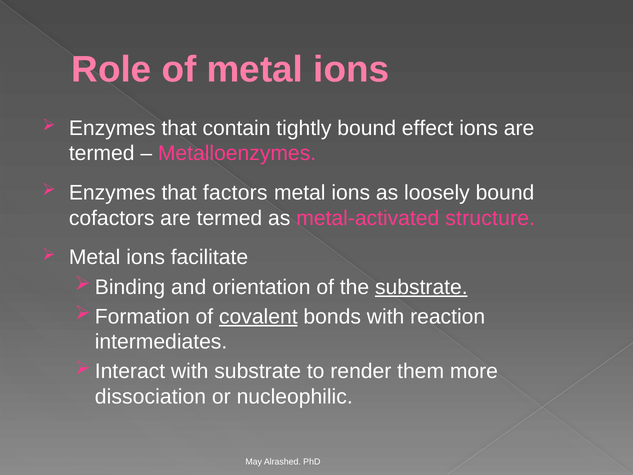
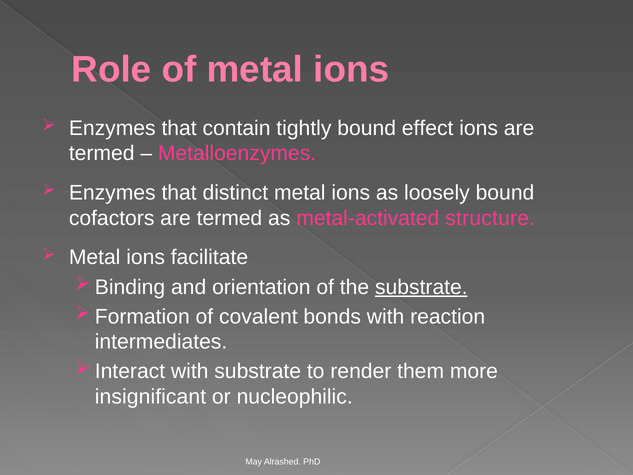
factors: factors -> distinct (235, 193)
covalent underline: present -> none (258, 316)
dissociation: dissociation -> insignificant (150, 397)
